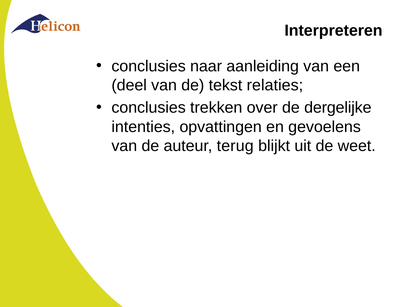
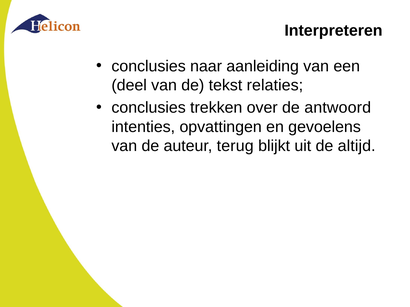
dergelijke: dergelijke -> antwoord (338, 108)
weet: weet -> altijd (357, 146)
